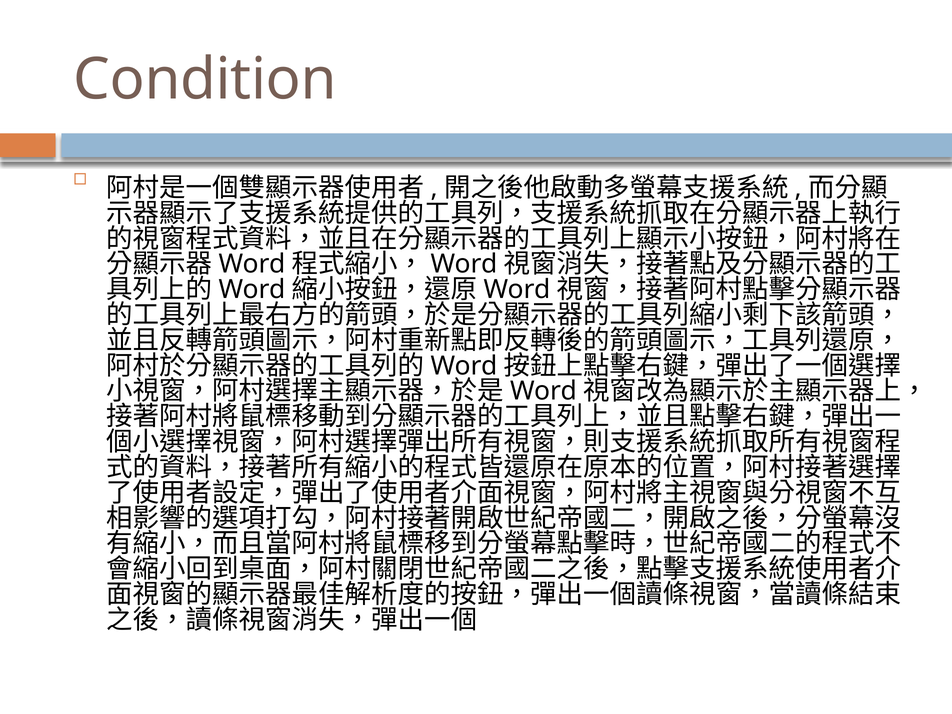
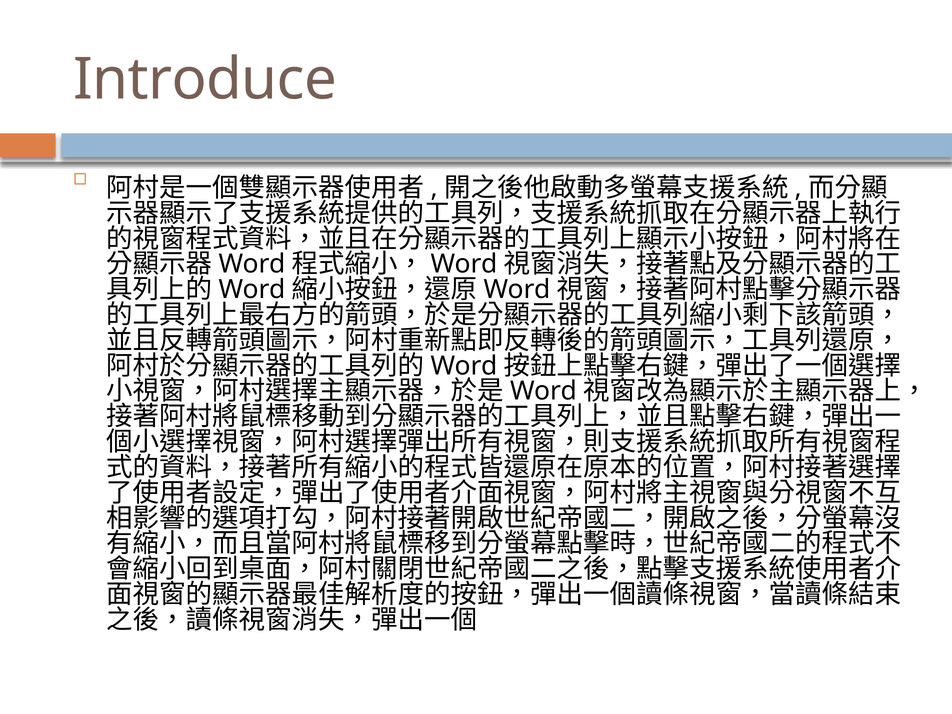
Condition: Condition -> Introduce (205, 79)
